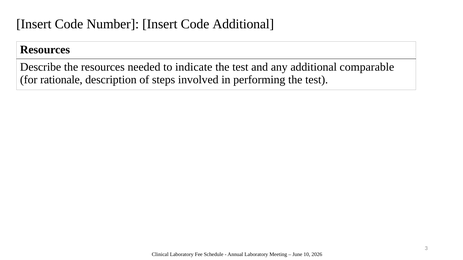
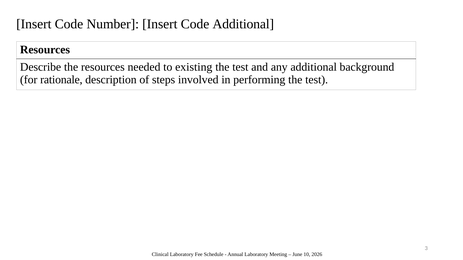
indicate: indicate -> existing (194, 67)
comparable: comparable -> background (367, 67)
